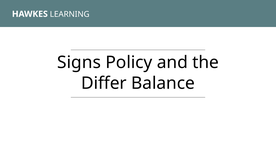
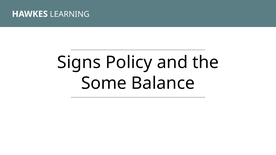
Differ: Differ -> Some (104, 83)
